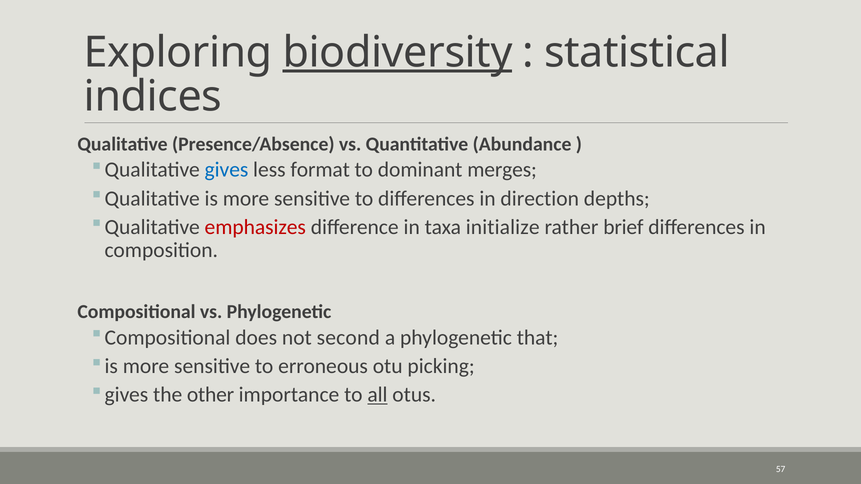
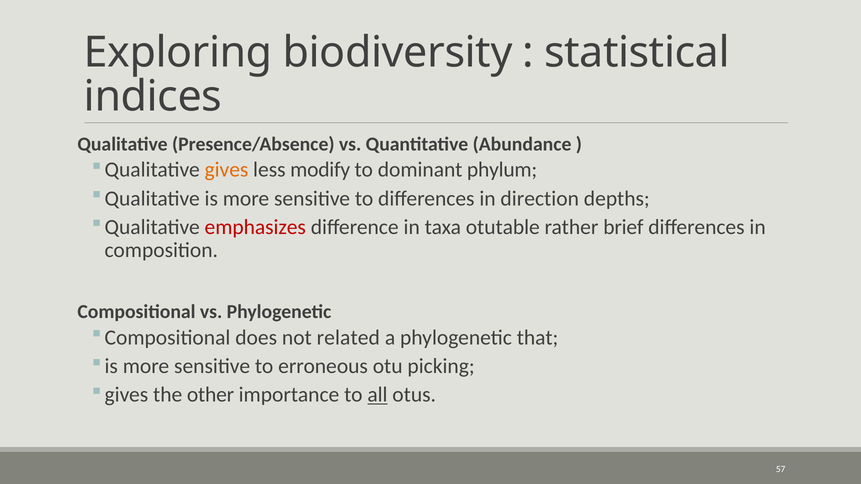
biodiversity underline: present -> none (398, 53)
gives colour: blue -> orange (226, 170)
format: format -> modify (320, 170)
merges: merges -> phylum (502, 170)
initialize: initialize -> otutable (503, 227)
second: second -> related (348, 338)
